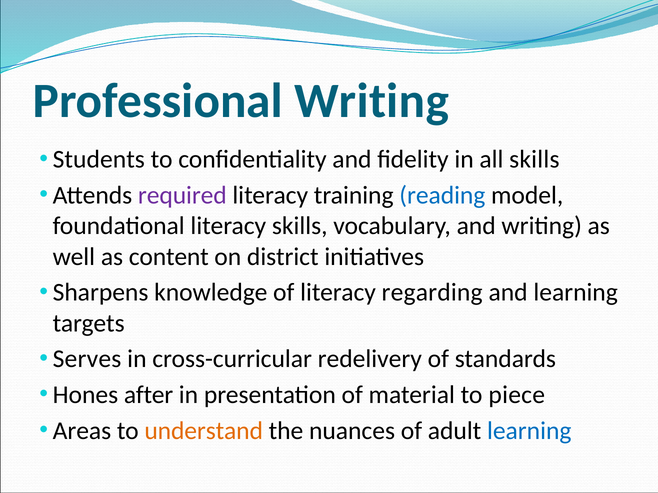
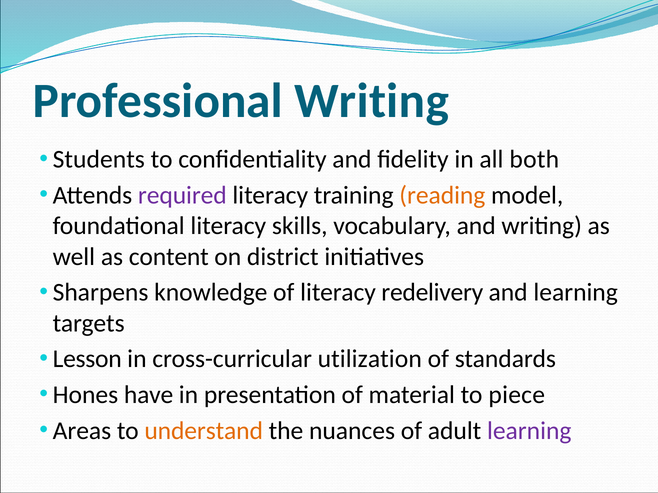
all skills: skills -> both (534, 160)
reading colour: blue -> orange (442, 196)
regarding: regarding -> redelivery (432, 293)
Serves: Serves -> Lesson (87, 359)
redelivery: redelivery -> utilization (370, 359)
after: after -> have (149, 395)
learning colour: blue -> purple (529, 431)
